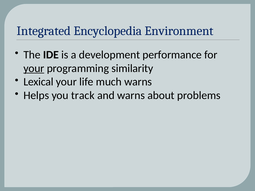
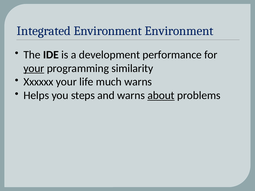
Integrated Encyclopedia: Encyclopedia -> Environment (108, 31)
Lexical: Lexical -> Xxxxxx (38, 82)
track: track -> steps (83, 96)
about underline: none -> present (161, 96)
